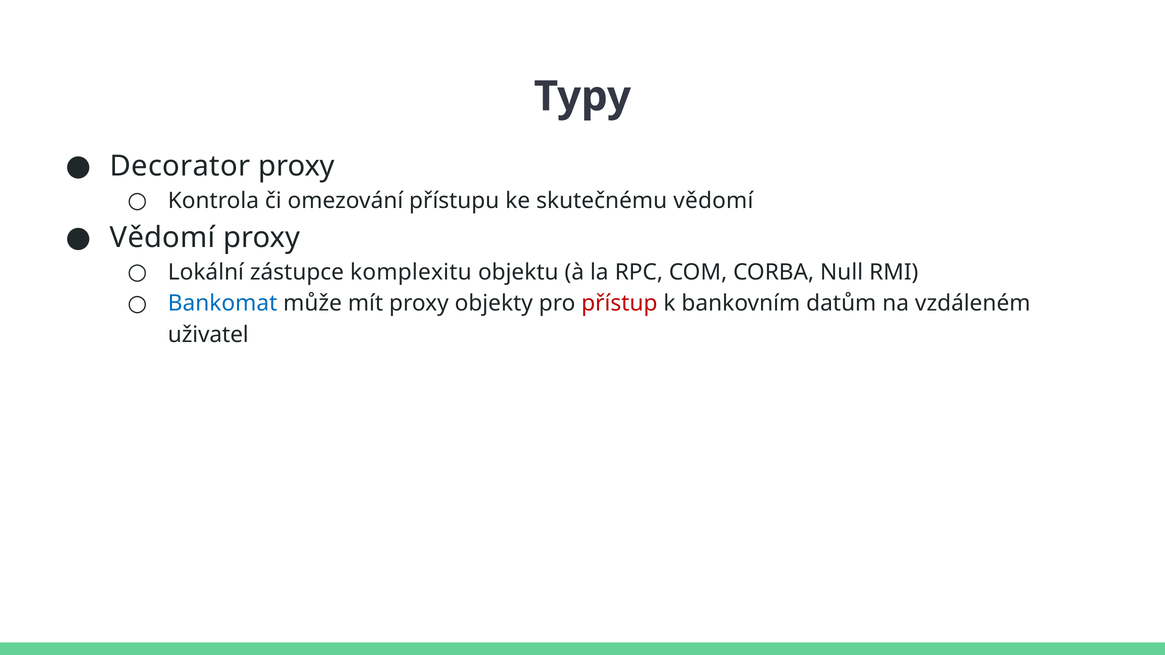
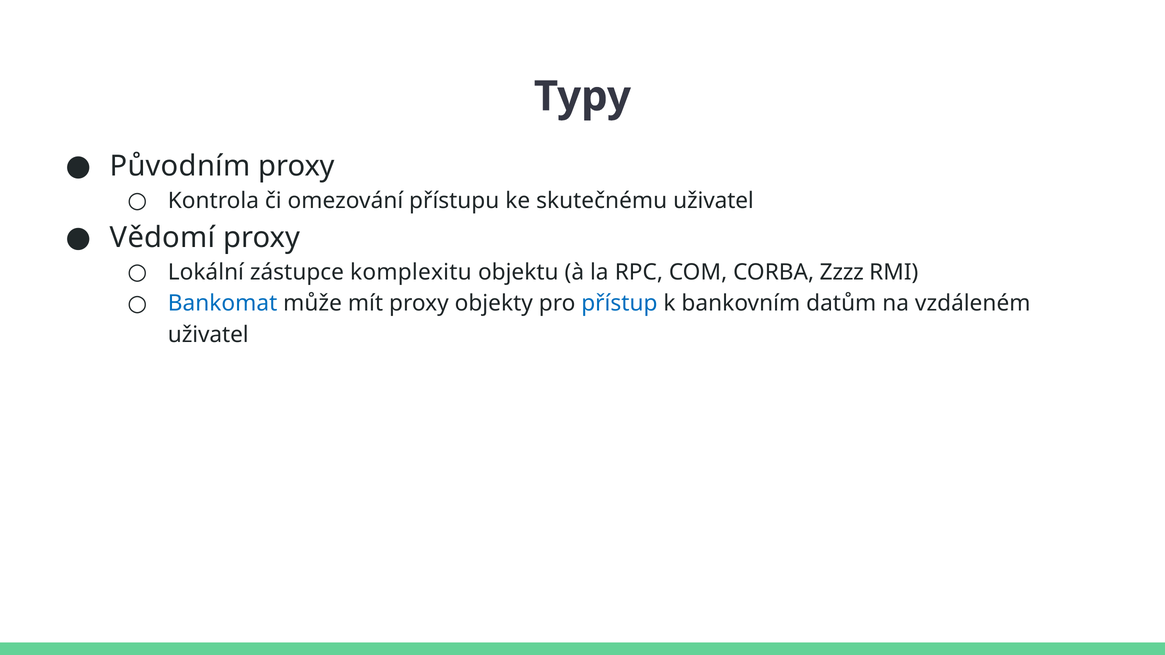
Decorator: Decorator -> Původním (180, 166)
skutečnému vědomí: vědomí -> uživatel (713, 201)
Null: Null -> Zzzz (842, 272)
přístup colour: red -> blue (619, 304)
